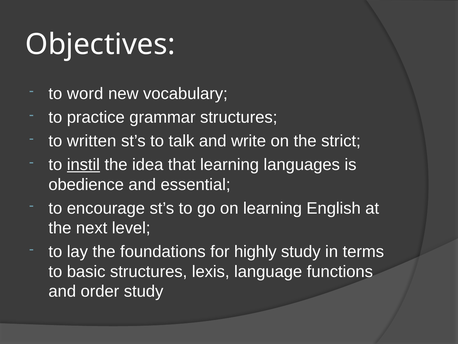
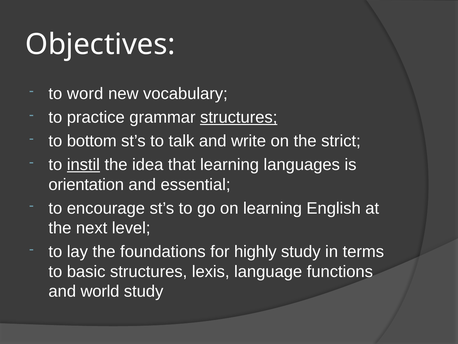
structures underline: none -> present (239, 117)
written: written -> bottom (92, 141)
obedience: obedience -> orientation (86, 184)
order: order -> world (100, 291)
